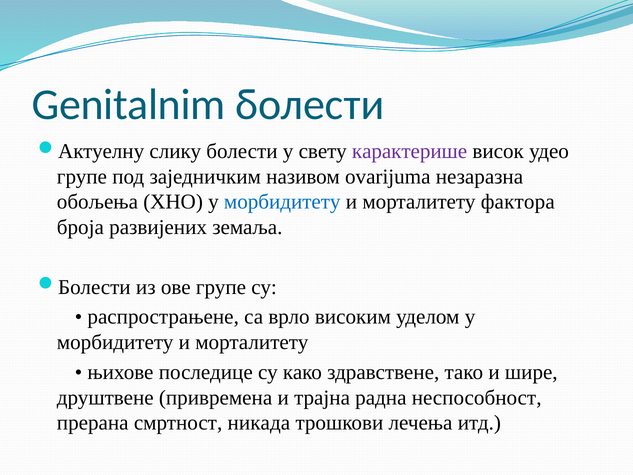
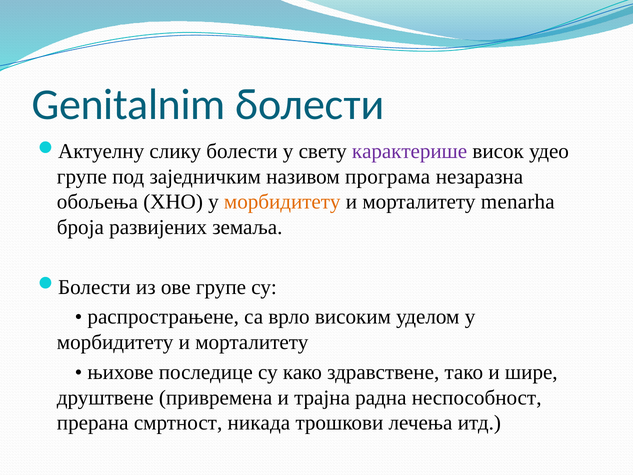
ovarijuma: ovarijuma -> програма (388, 177)
морбидитету colour: blue -> orange (282, 202)
фактора: фактора -> menarha (518, 202)
